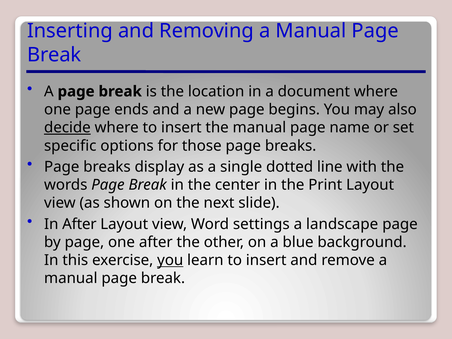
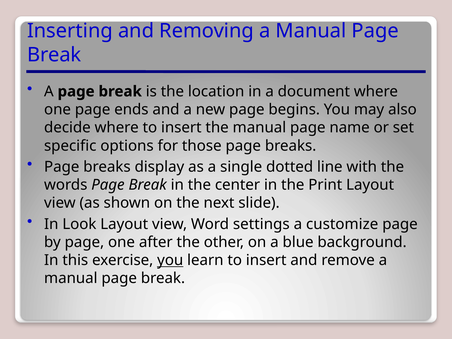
decide underline: present -> none (67, 128)
In After: After -> Look (79, 224)
landscape: landscape -> customize (342, 224)
